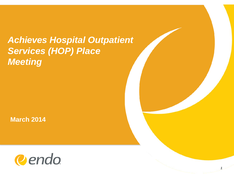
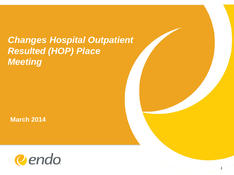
Achieves: Achieves -> Changes (27, 40)
Services: Services -> Resulted (27, 51)
